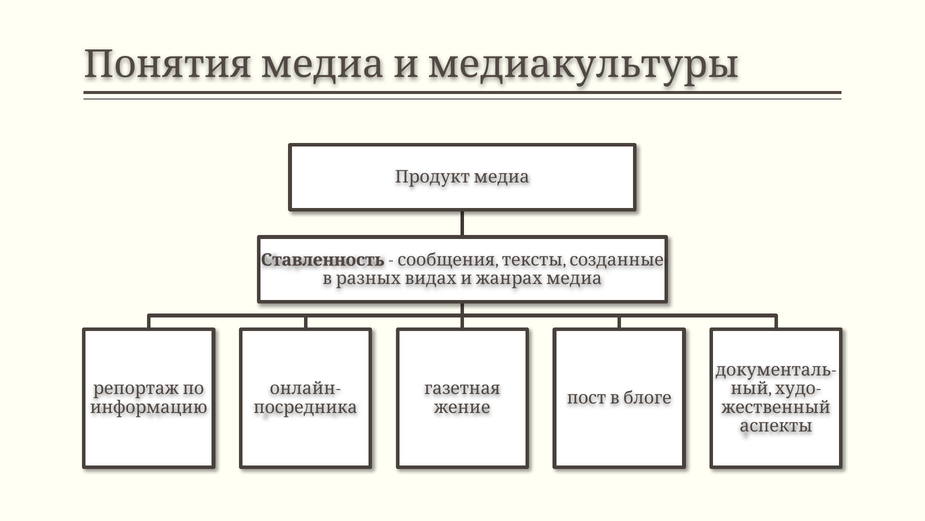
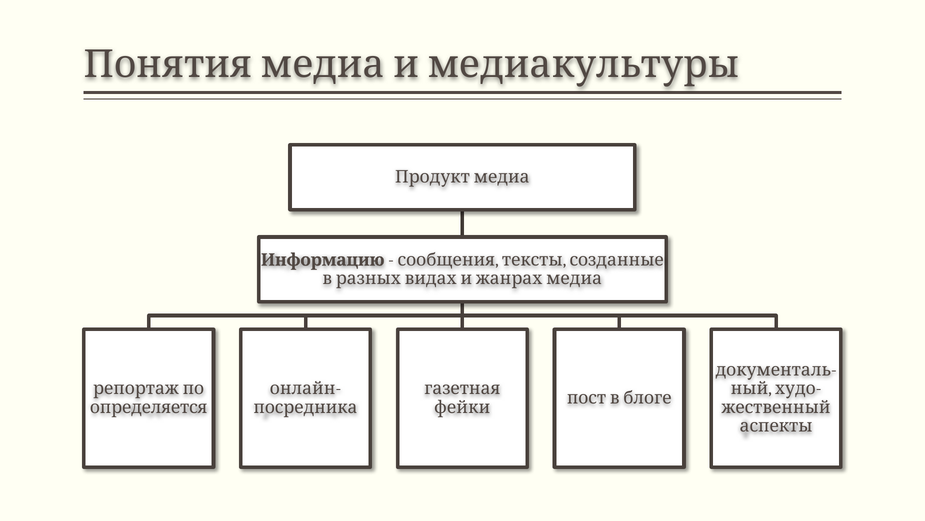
Ставленность: Ставленность -> Информацию (323, 260)
информацию: информацию -> определяется (149, 407)
жение: жение -> фейки (462, 407)
